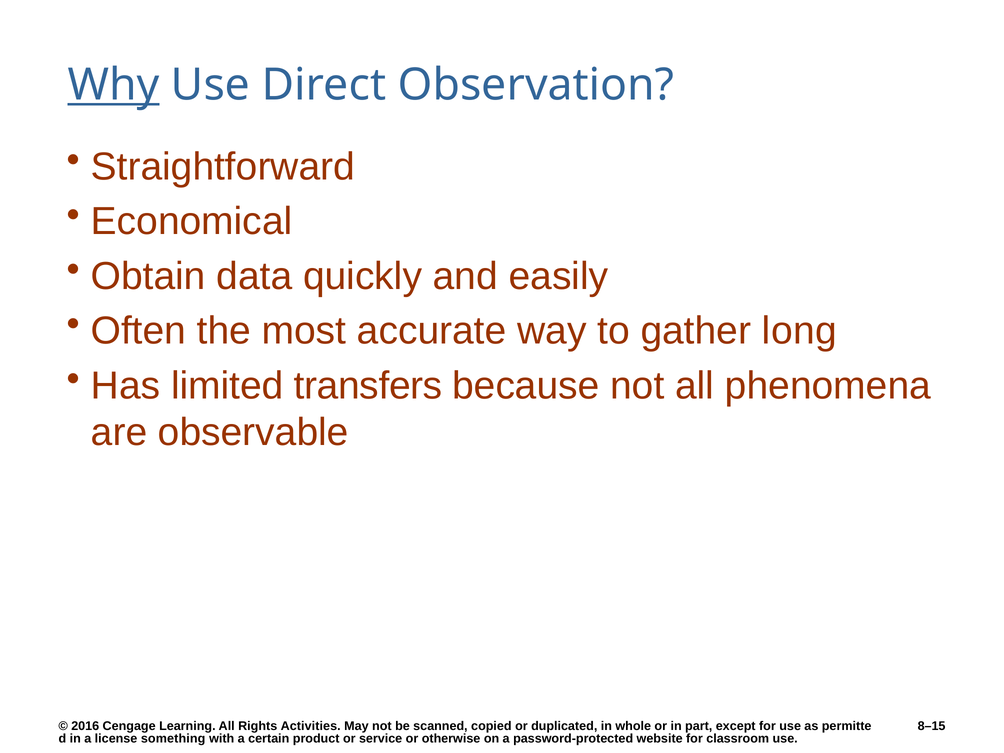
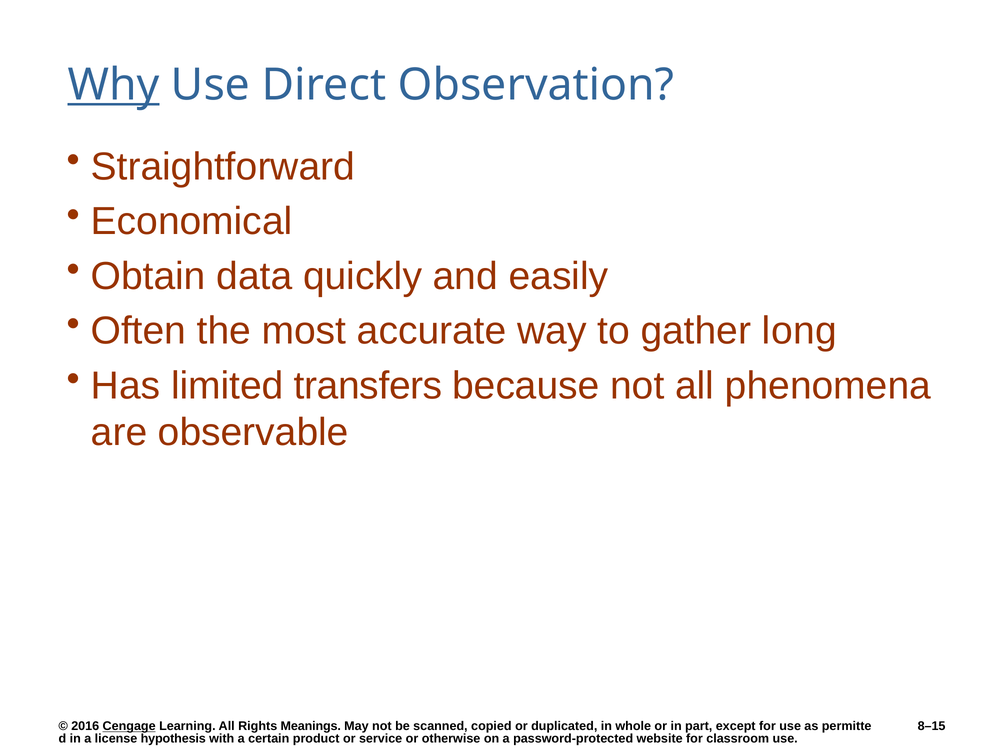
Cengage underline: none -> present (129, 726)
Activities: Activities -> Meanings (311, 726)
something: something -> hypothesis (173, 739)
